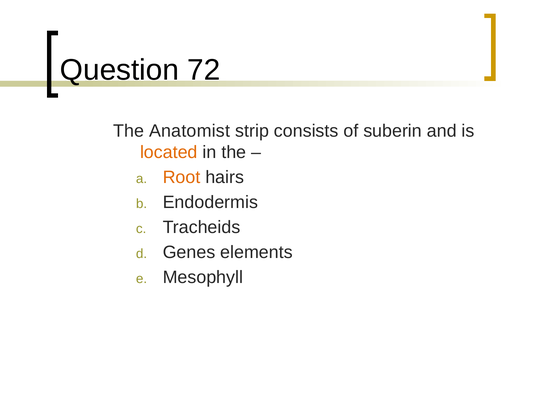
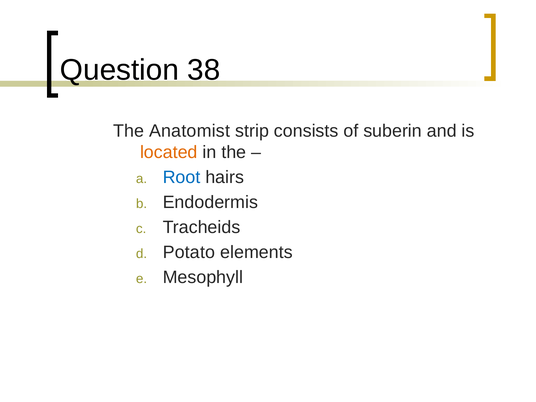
72: 72 -> 38 (204, 70)
Root colour: orange -> blue (182, 177)
Genes: Genes -> Potato (189, 252)
